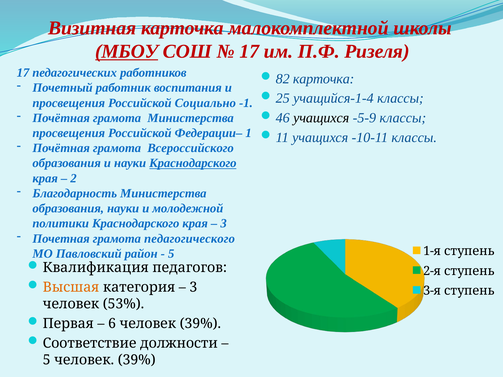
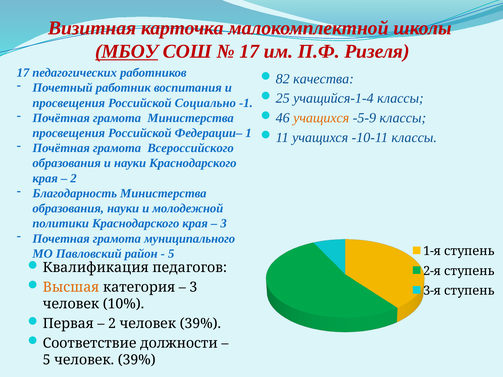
карточка: карточка -> качества (324, 79)
учащихся colour: black -> orange (321, 118)
Краснодарского underline: present -> none (193, 163)
педагогического: педагогического -> муниципального (190, 239)
53%: 53% -> 10% (123, 304)
6: 6 -> 2 (112, 324)
